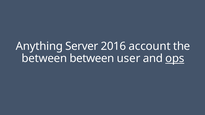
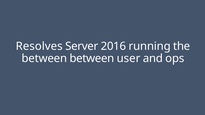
Anything: Anything -> Resolves (39, 46)
account: account -> running (150, 46)
ops underline: present -> none (175, 59)
